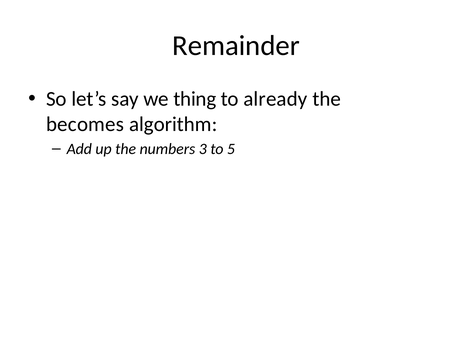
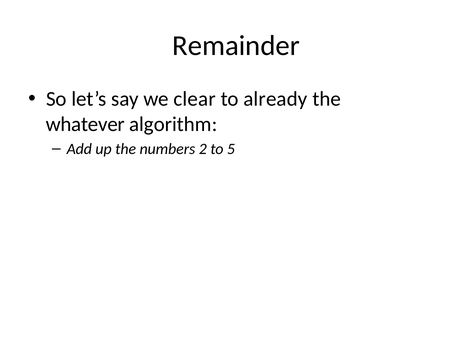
thing: thing -> clear (195, 99)
becomes: becomes -> whatever (85, 124)
3: 3 -> 2 (203, 149)
